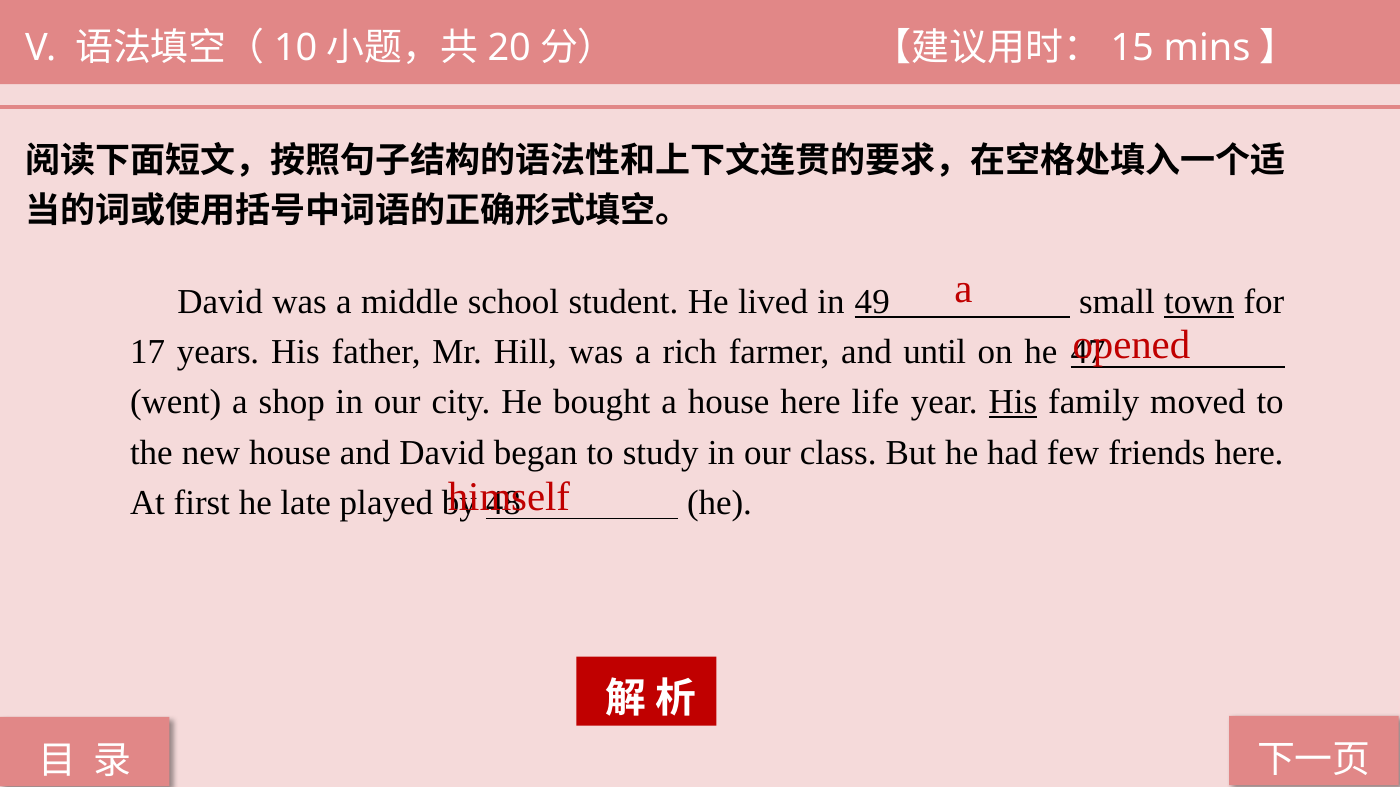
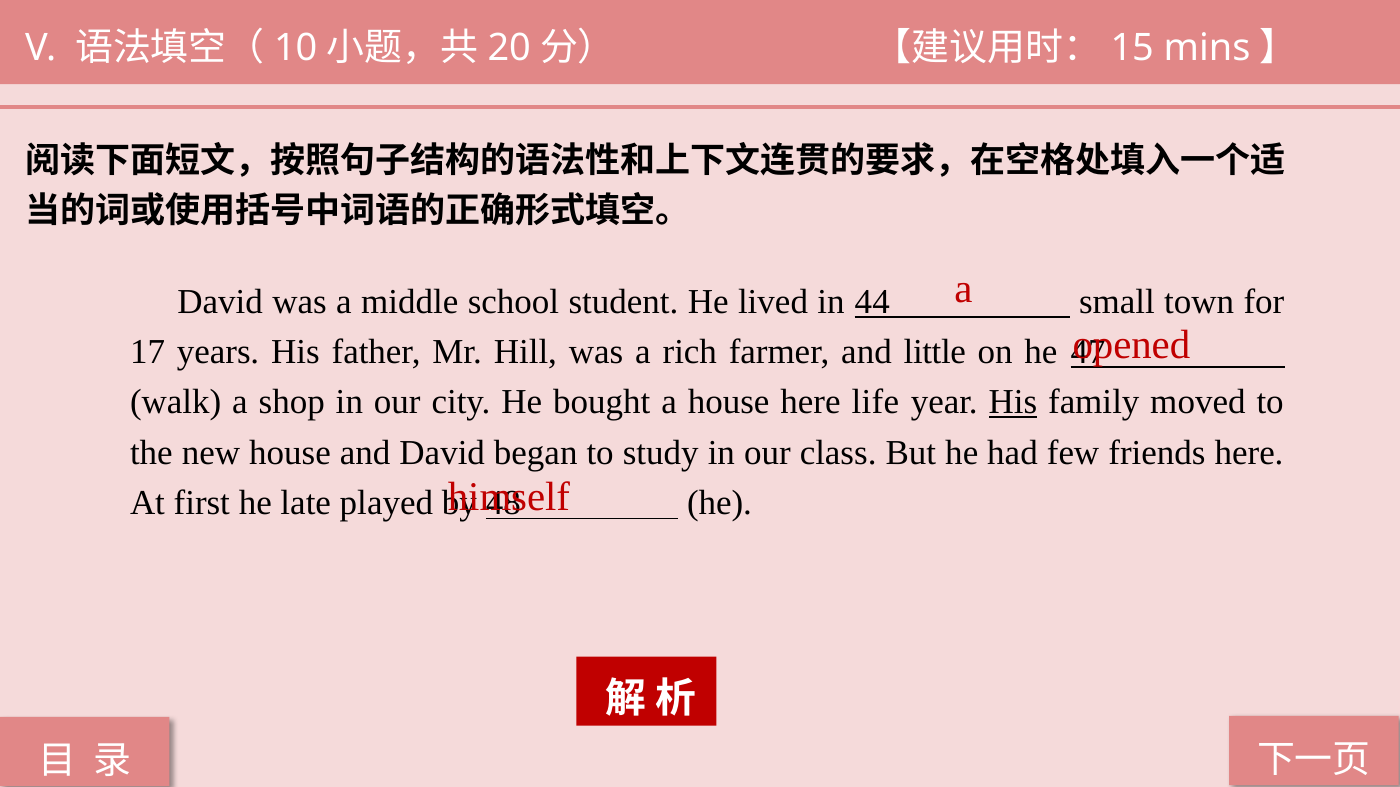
49: 49 -> 44 (872, 302)
town underline: present -> none (1199, 302)
until: until -> little (935, 352)
went: went -> walk (176, 403)
